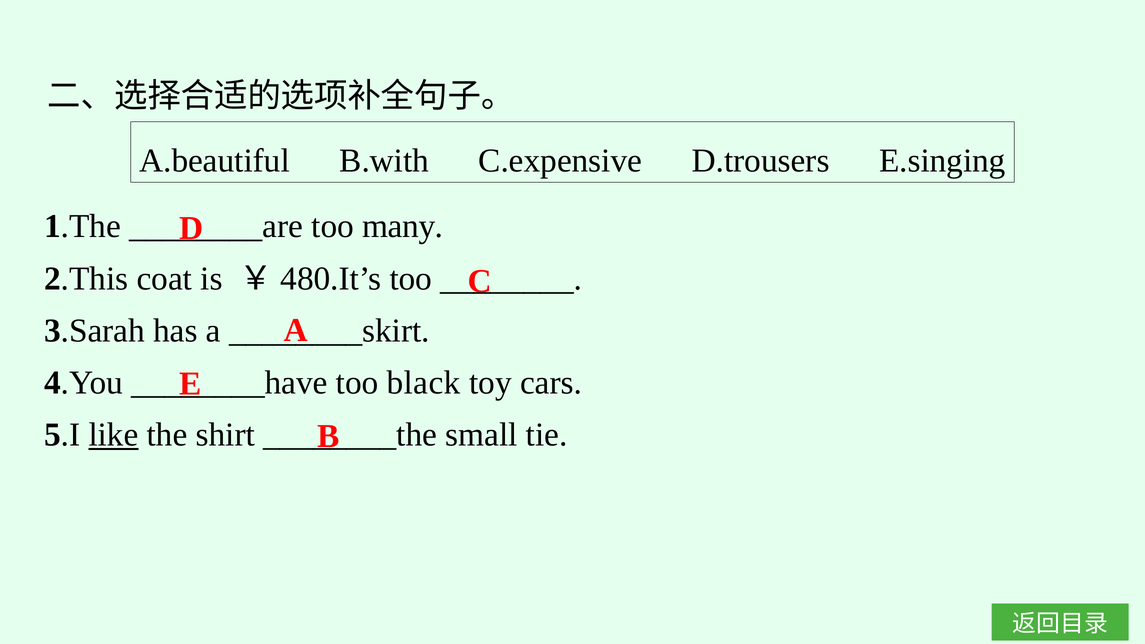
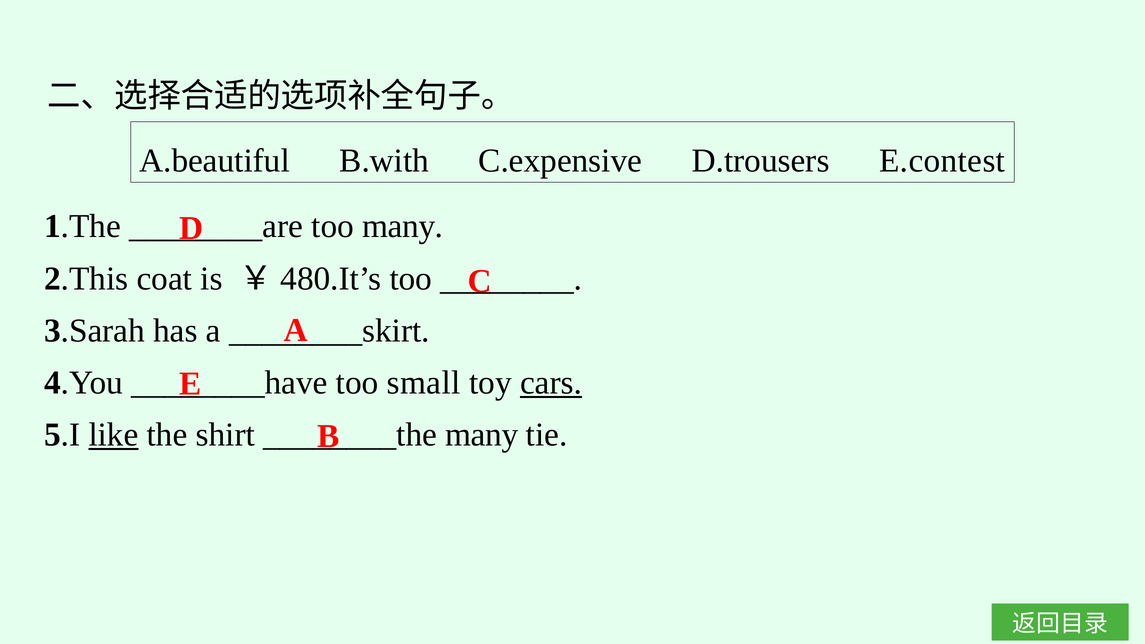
E.singing: E.singing -> E.contest (942, 161)
black: black -> small (424, 383)
cars underline: none -> present (551, 383)
small: small -> many (482, 435)
